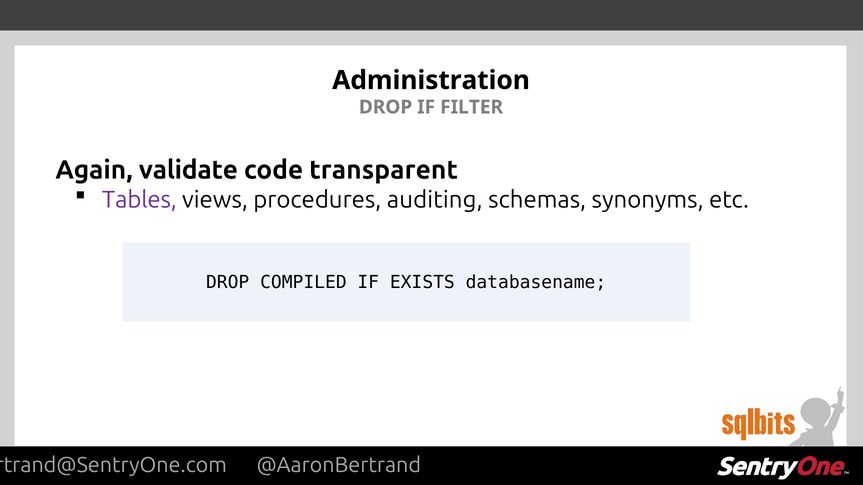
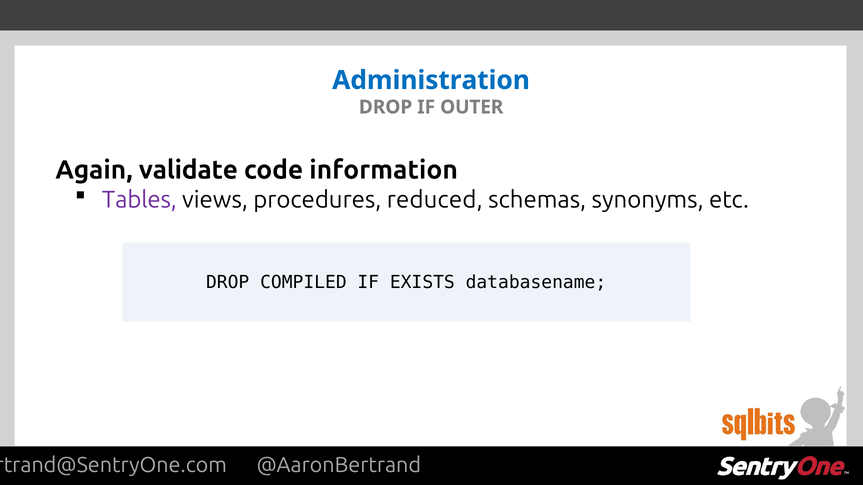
Administration colour: black -> blue (431, 80)
FILTER: FILTER -> OUTER (472, 107)
transparent: transparent -> information (384, 170)
auditing: auditing -> reduced (435, 200)
